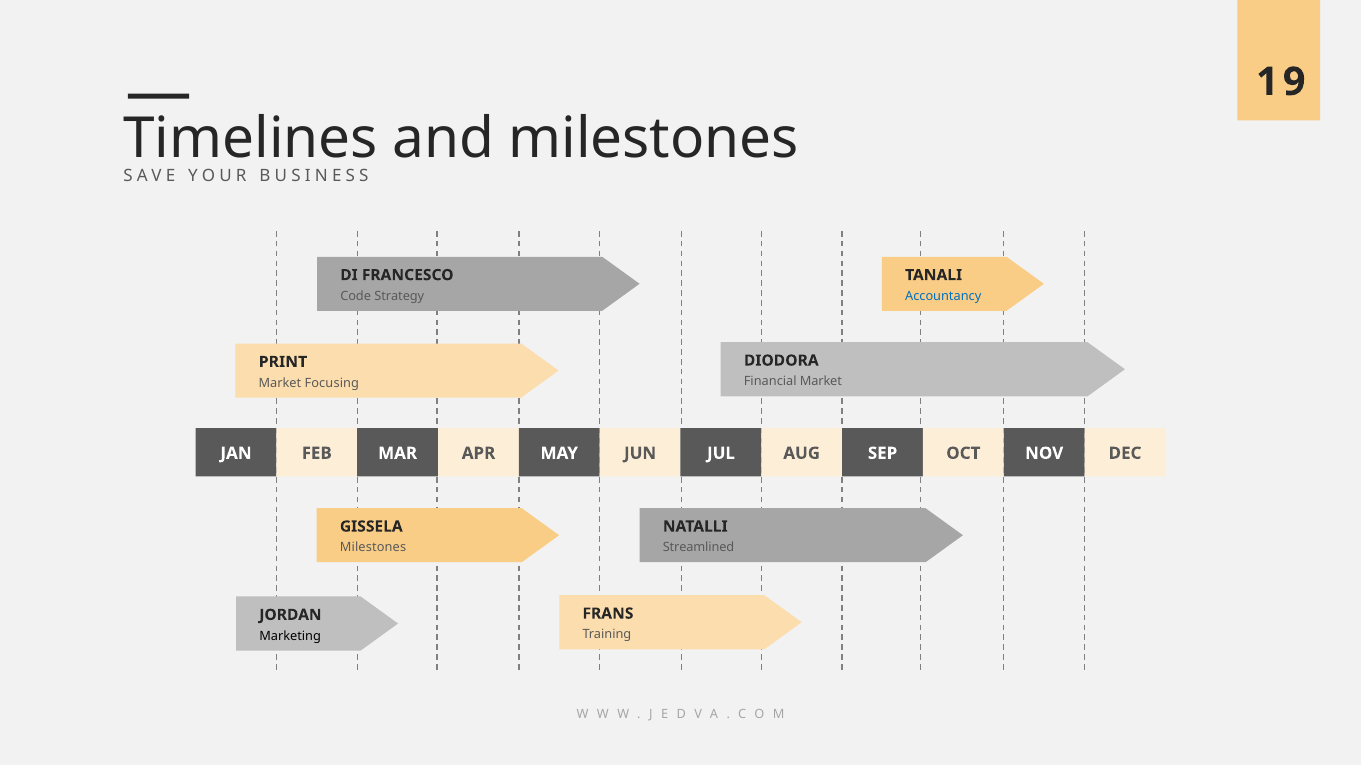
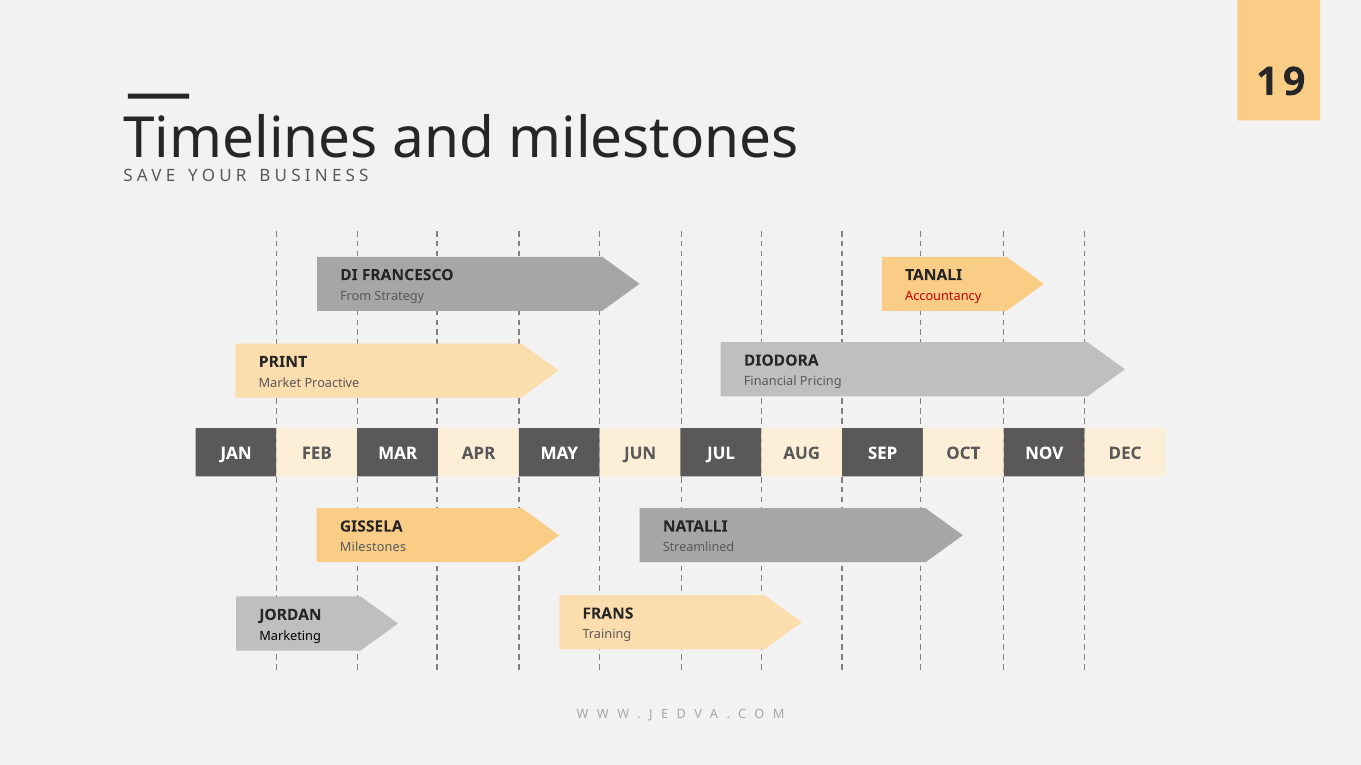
Code: Code -> From (356, 296)
Accountancy colour: blue -> red (943, 296)
Financial Market: Market -> Pricing (821, 382)
Focusing: Focusing -> Proactive (332, 383)
